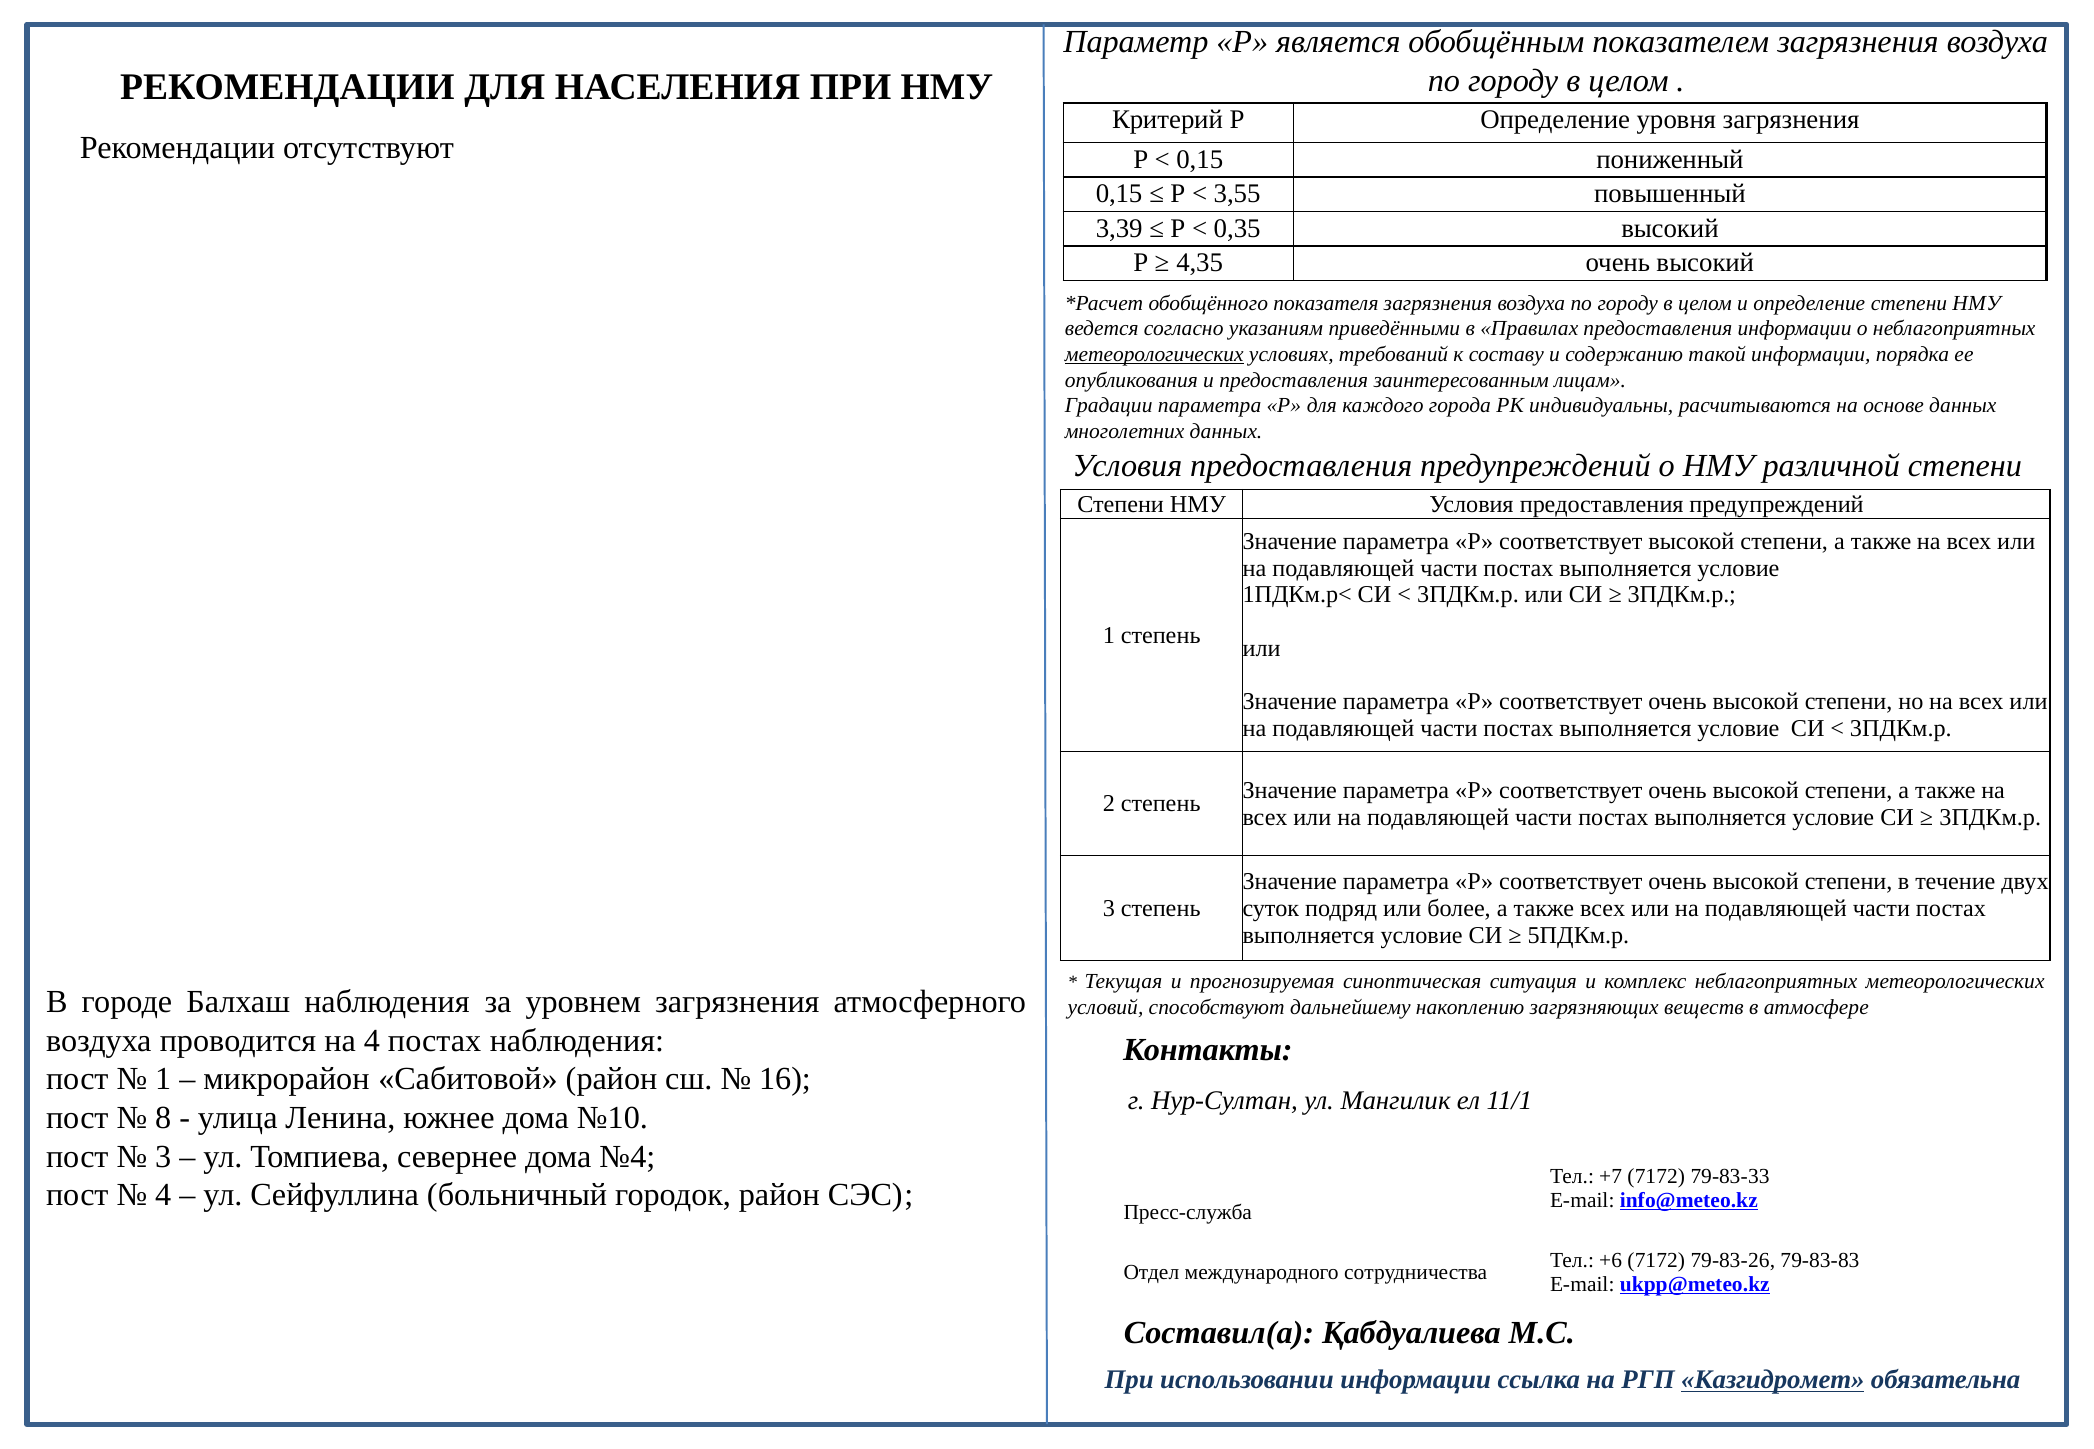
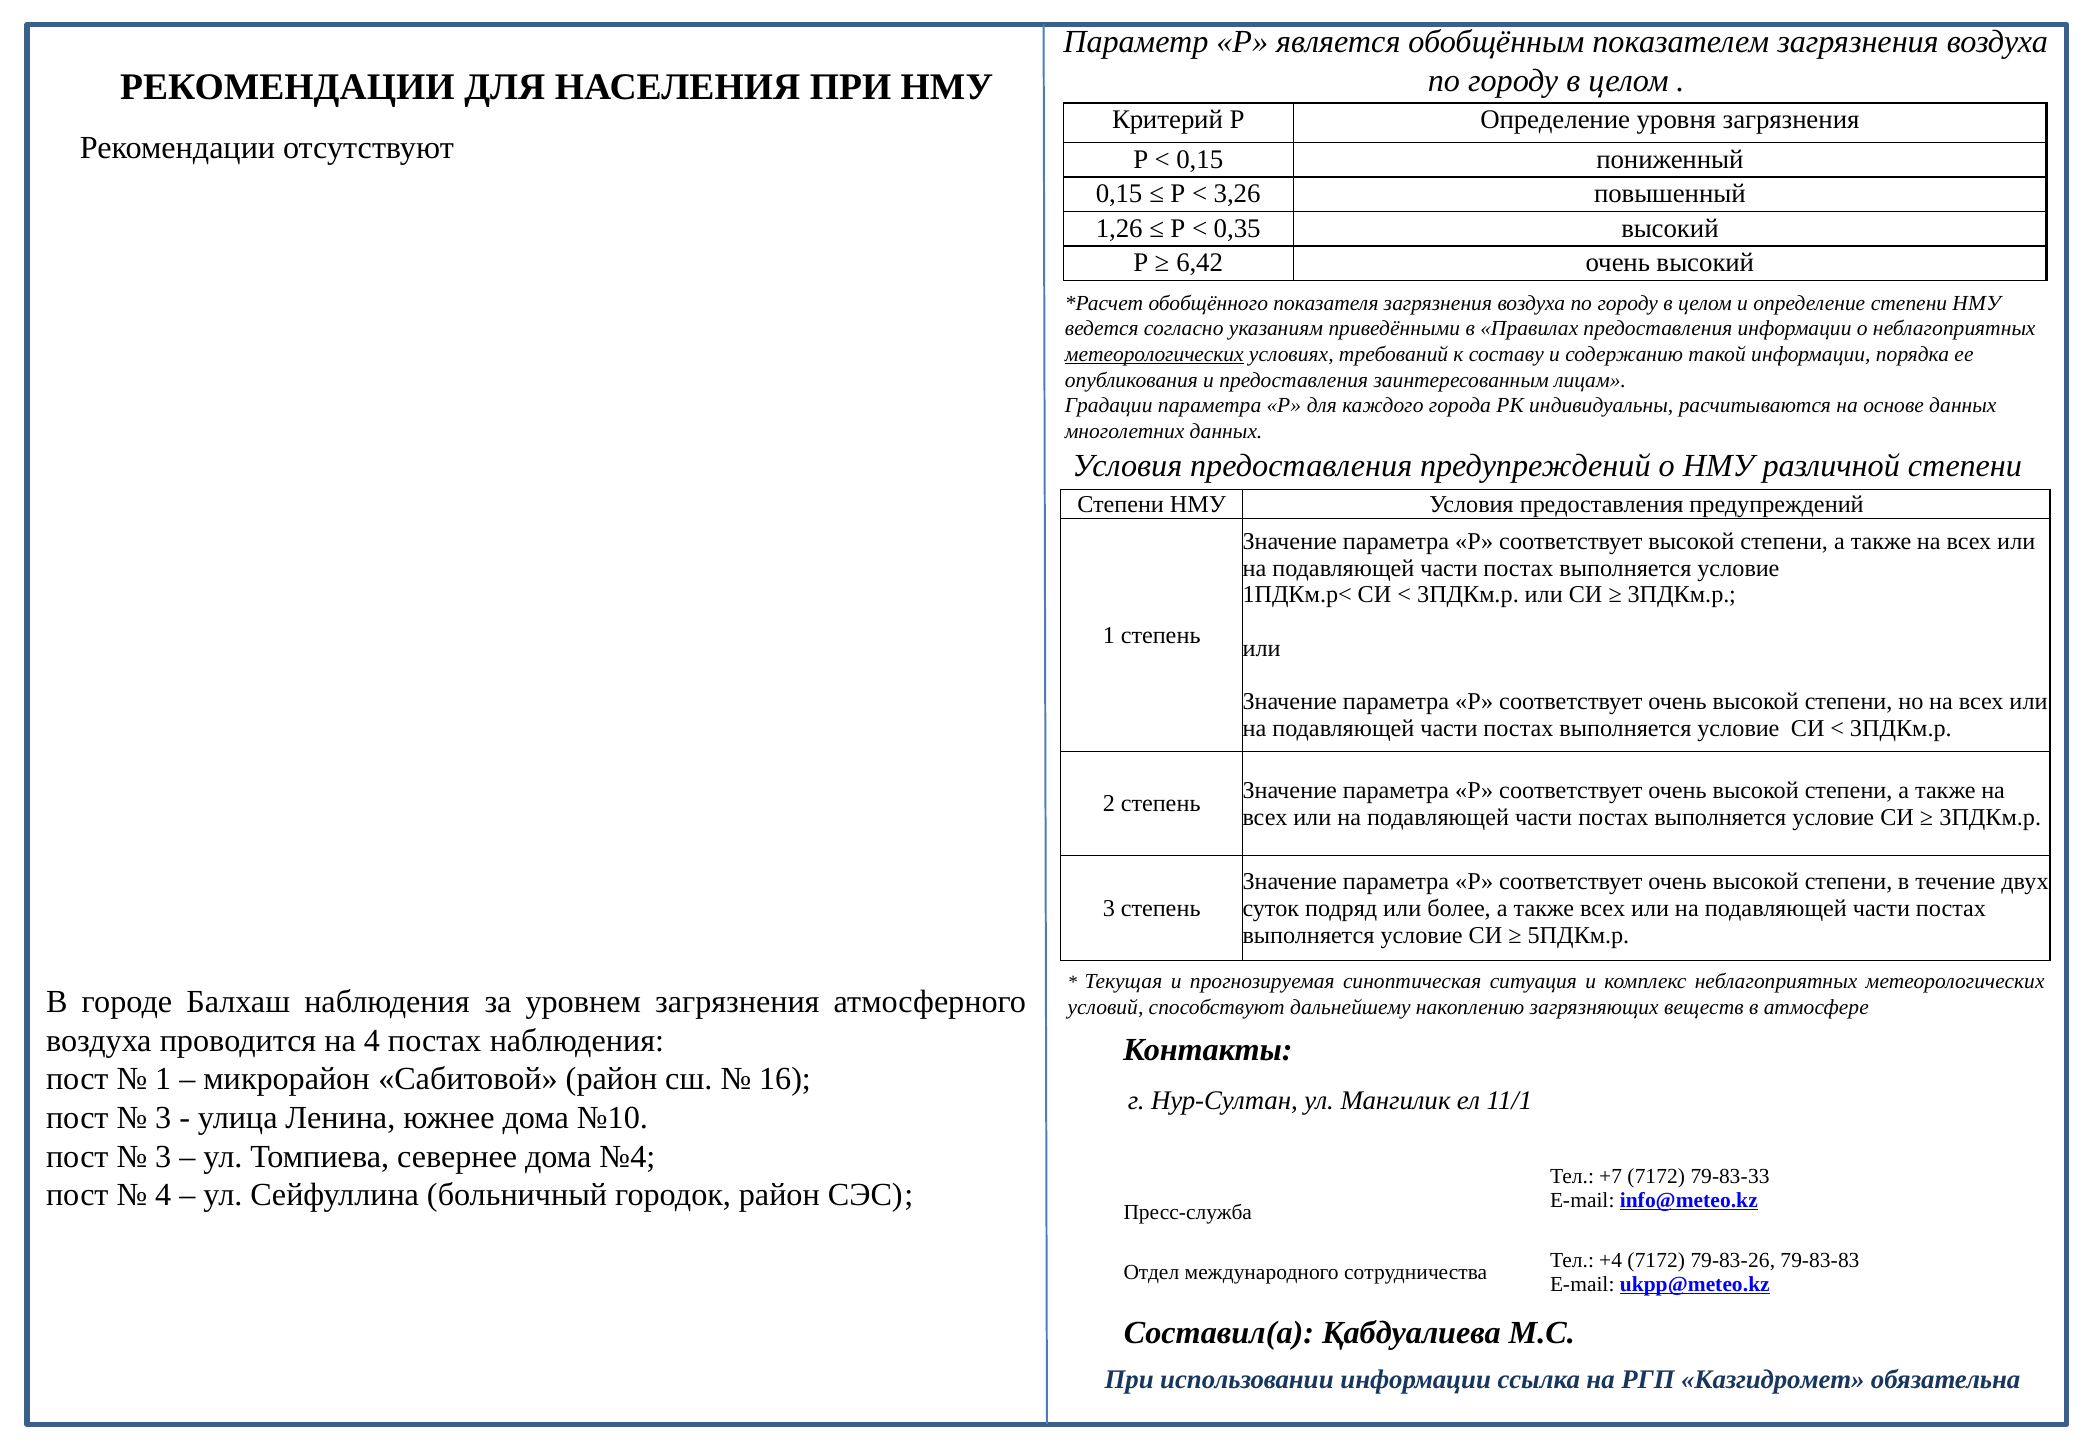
3,55: 3,55 -> 3,26 (1237, 194)
3,39: 3,39 -> 1,26 (1119, 229)
4,35: 4,35 -> 6,42 (1200, 263)
8: 8 -> 3 (163, 1118)
+6: +6 -> +4 (1611, 1261)
Казгидромет underline: present -> none (1773, 1380)
